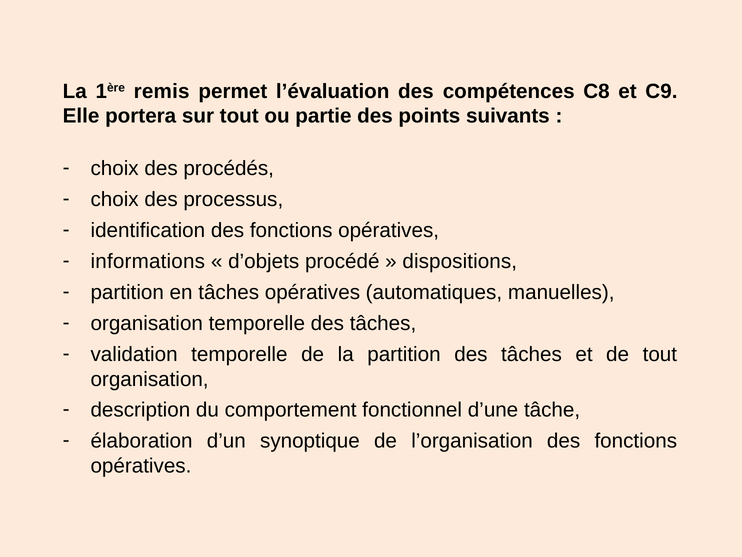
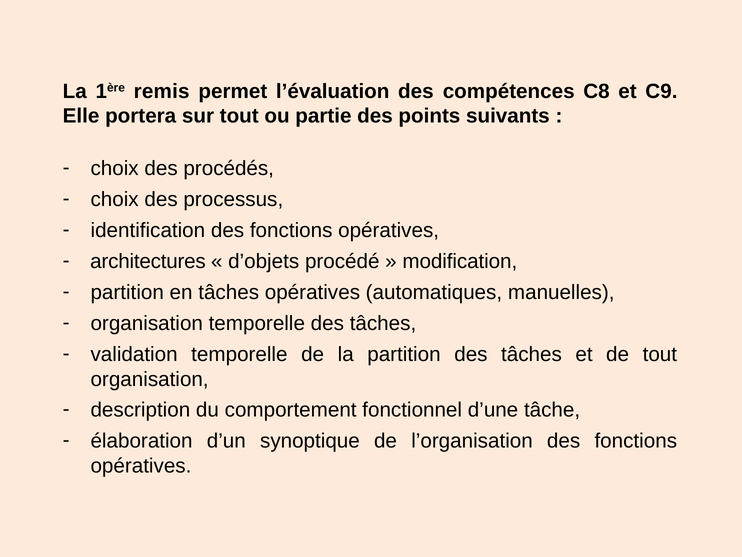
informations: informations -> architectures (148, 261)
dispositions: dispositions -> modification (460, 261)
